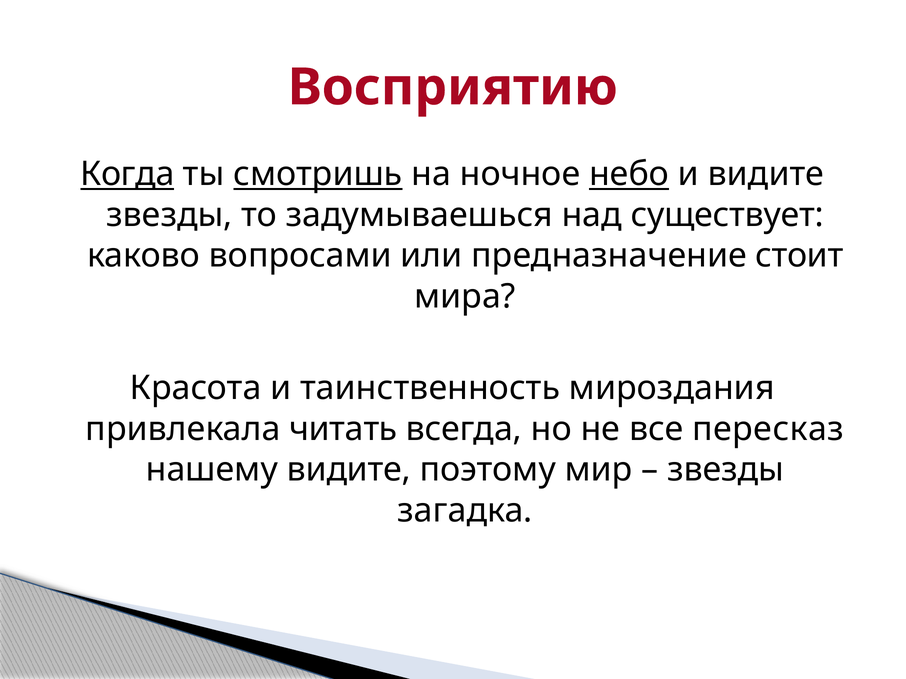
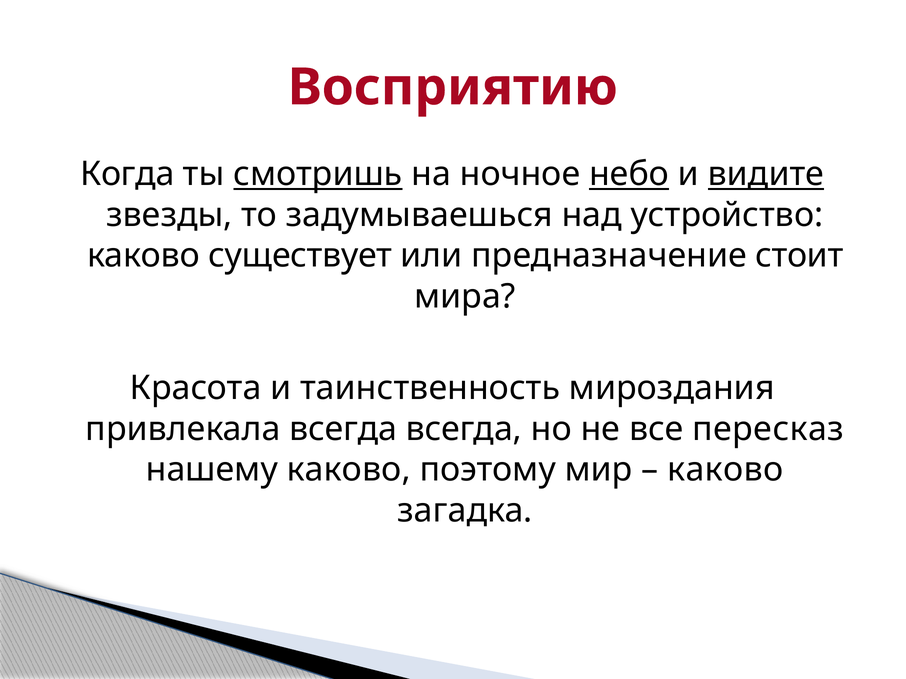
Когда underline: present -> none (127, 174)
видите underline: none -> present (766, 174)
существует: существует -> устройство (727, 215)
вопросами: вопросами -> существует (300, 256)
привлекала читать: читать -> всегда (343, 429)
нашему видите: видите -> каково (349, 470)
звезды: звезды -> каково (725, 470)
